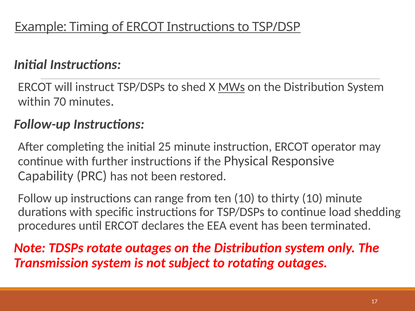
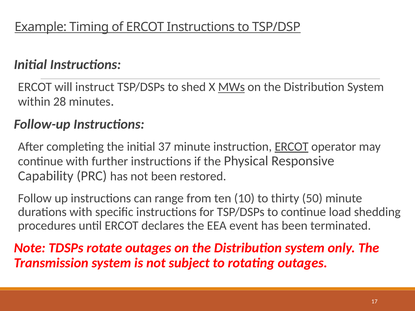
70: 70 -> 28 (60, 102)
25: 25 -> 37 (165, 147)
ERCOT underline: none -> present (292, 147)
thirty 10: 10 -> 50 (312, 198)
